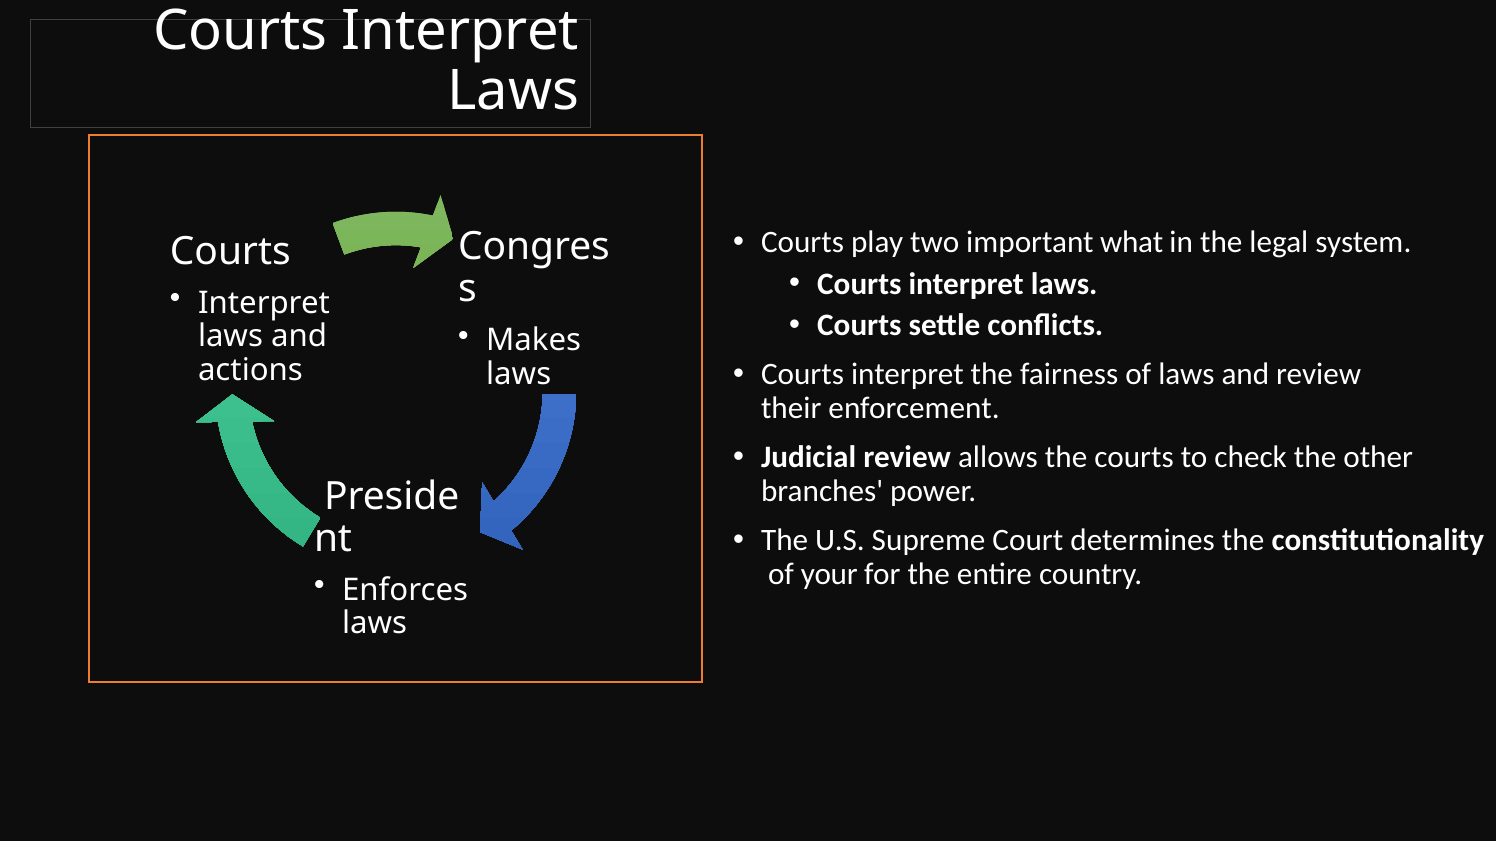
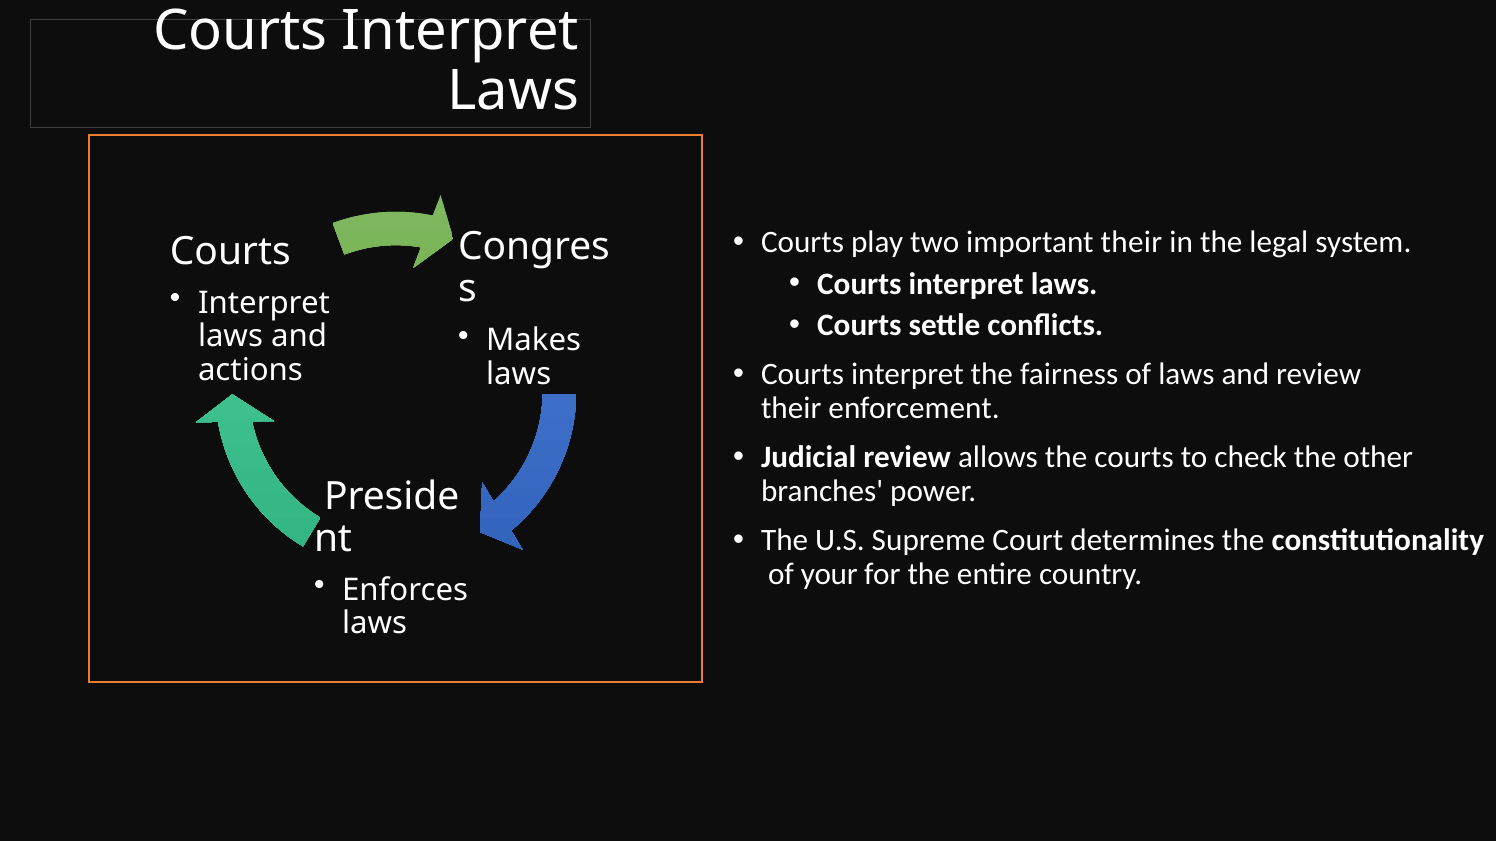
important what: what -> their (1131, 243)
